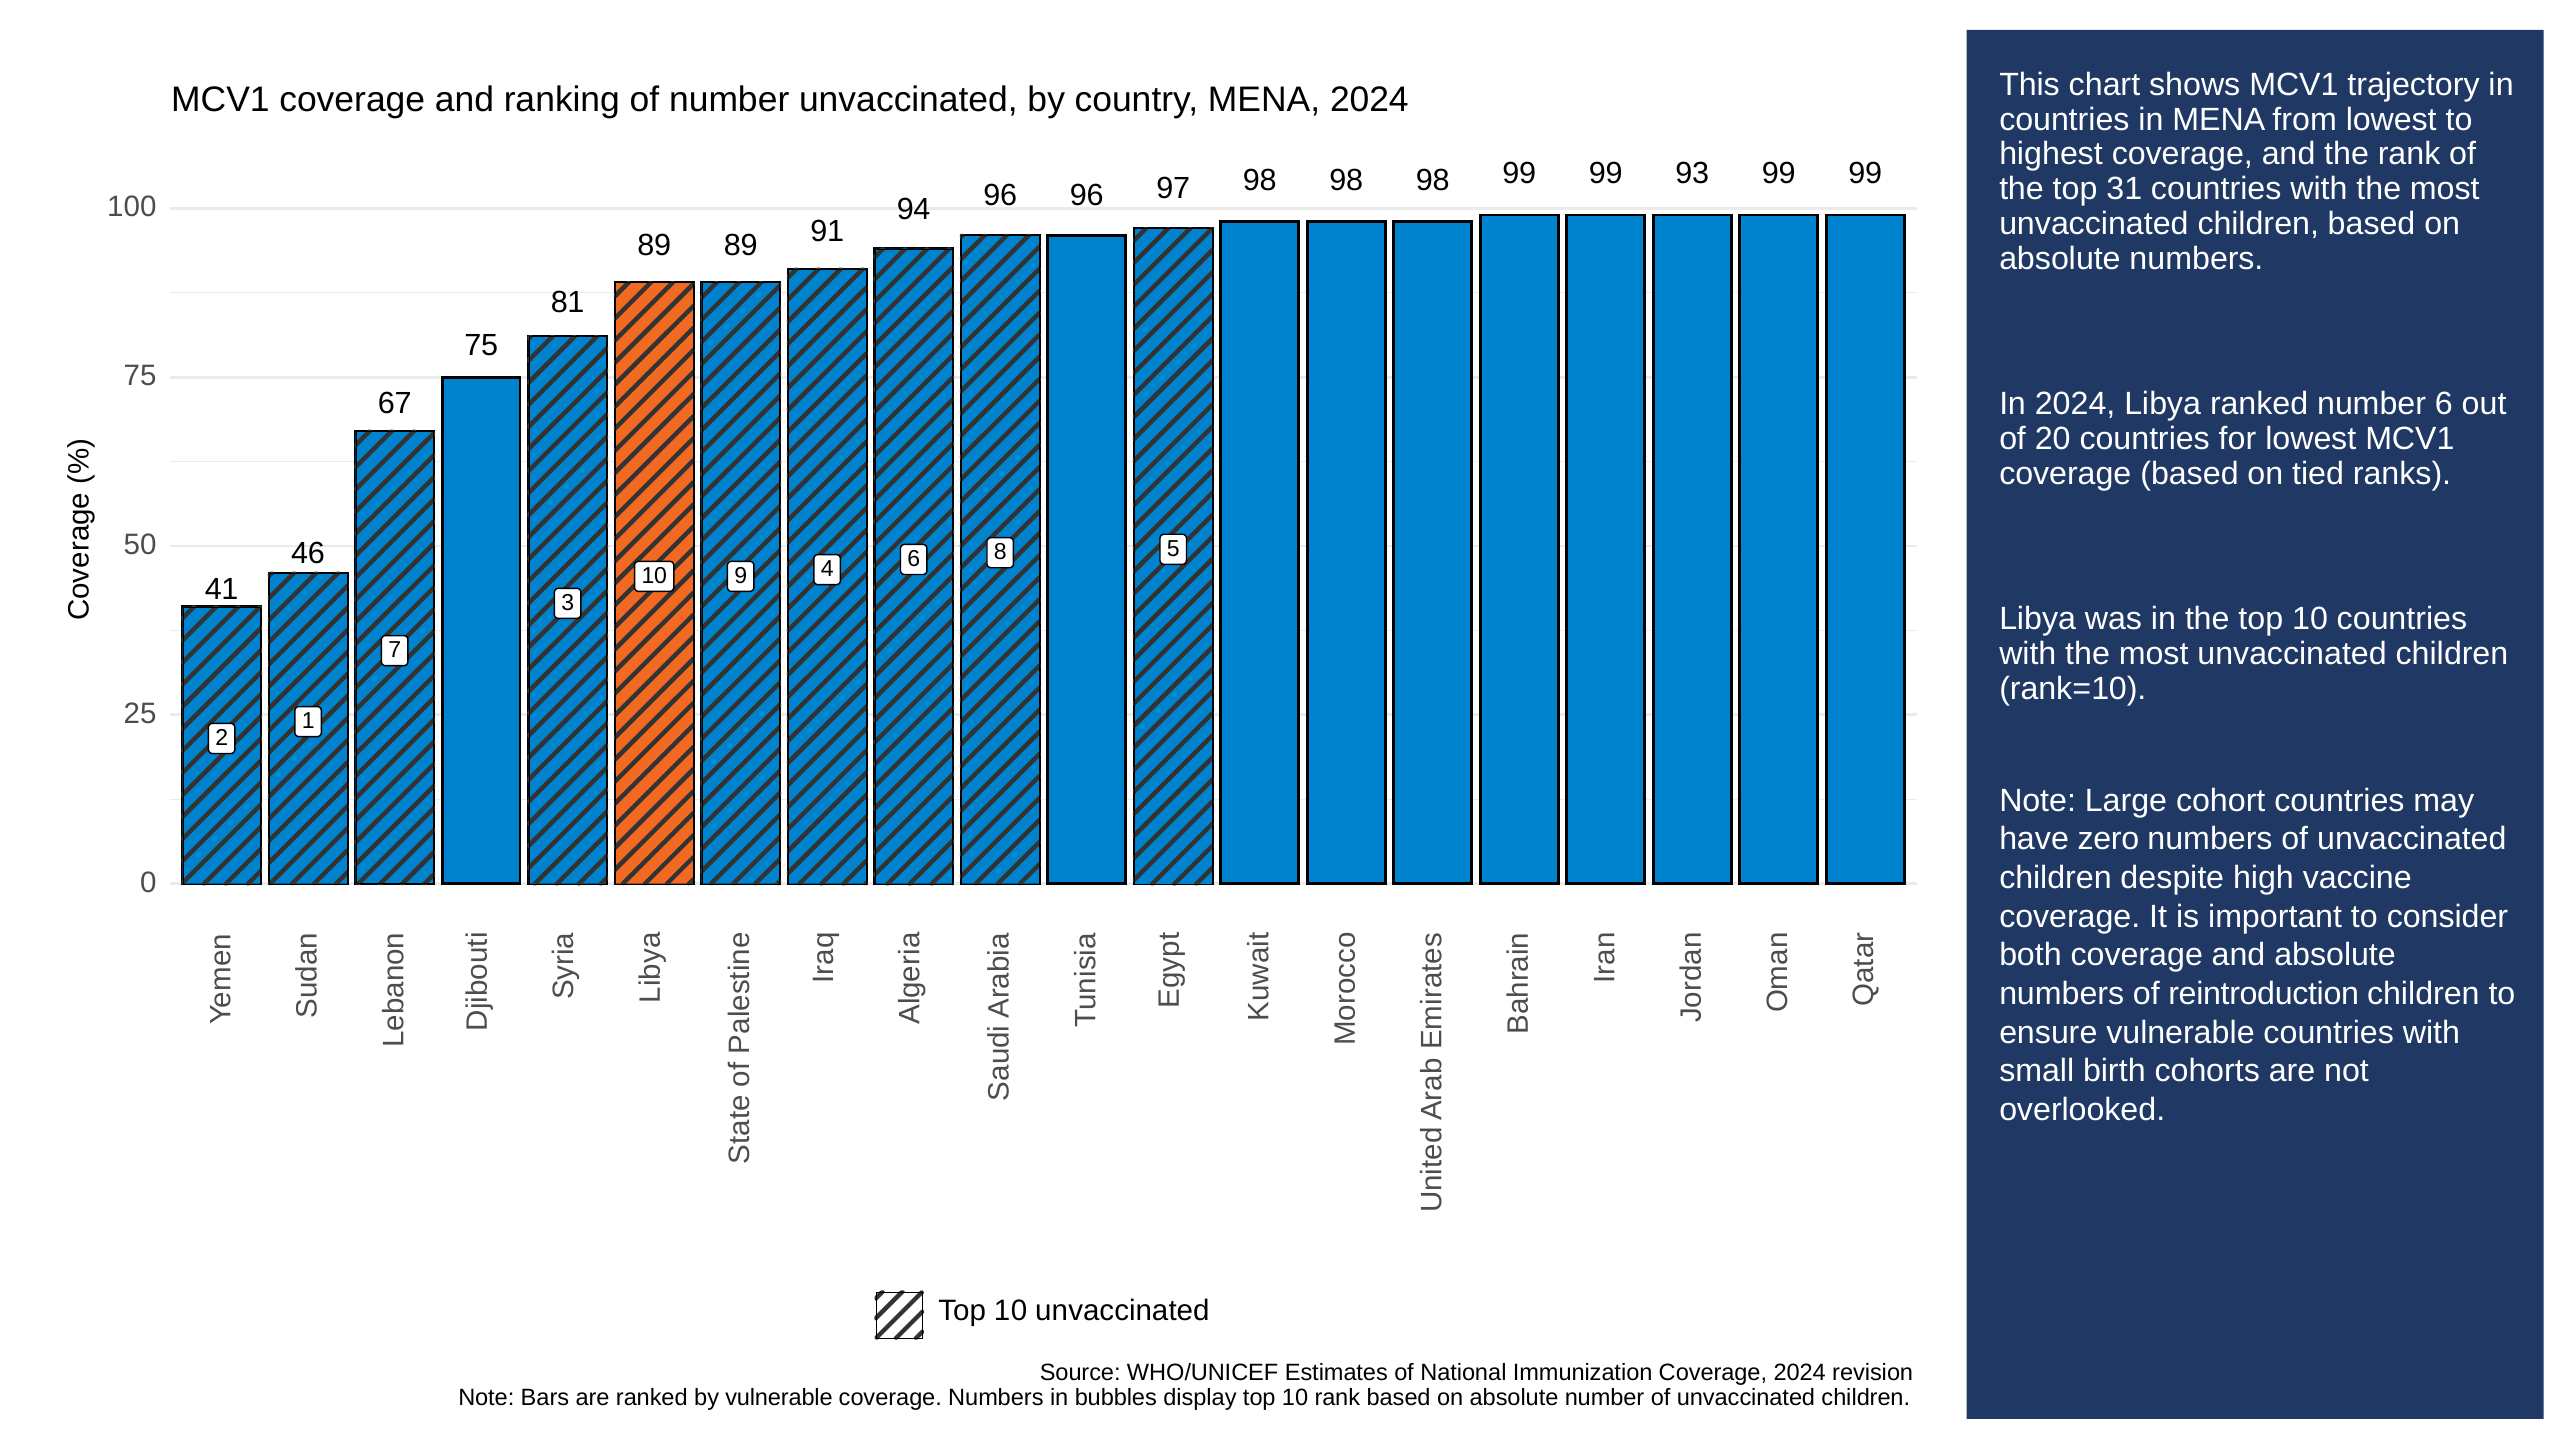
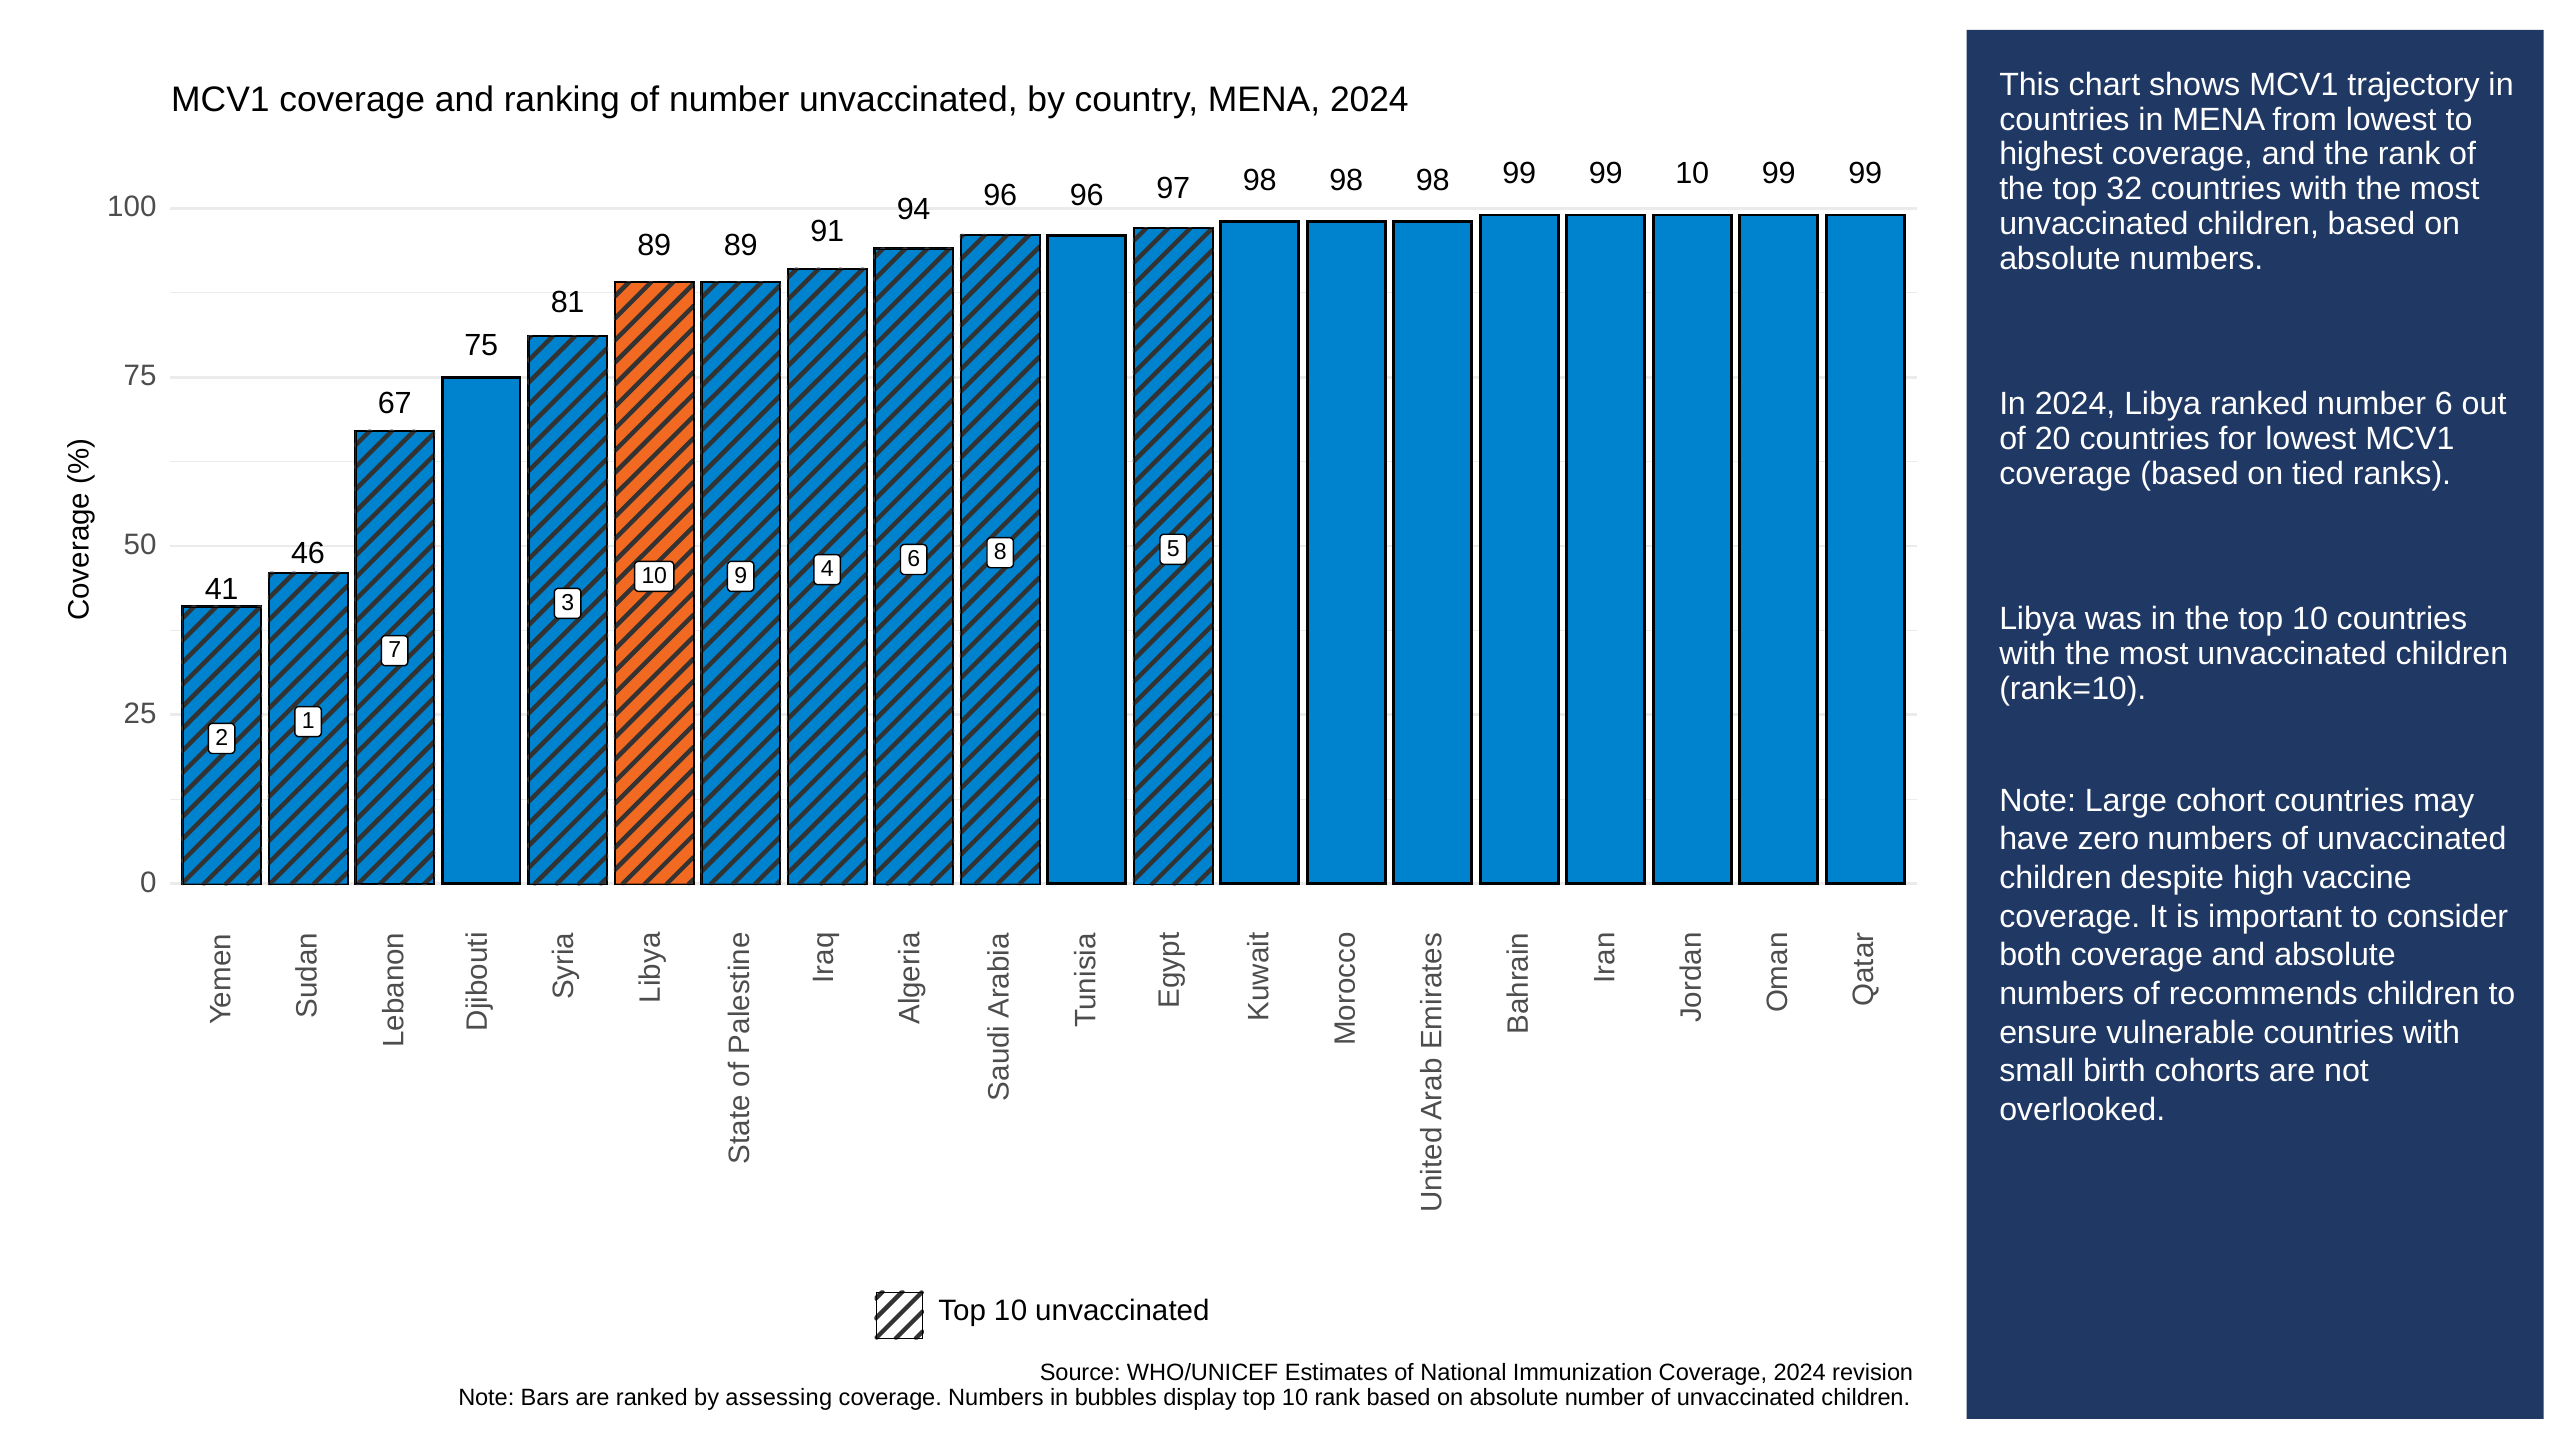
99 93: 93 -> 10 (1692, 174)
31: 31 -> 32 (2124, 189)
reintroduction: reintroduction -> recommends (2263, 994)
by vulnerable: vulnerable -> assessing (779, 1398)
